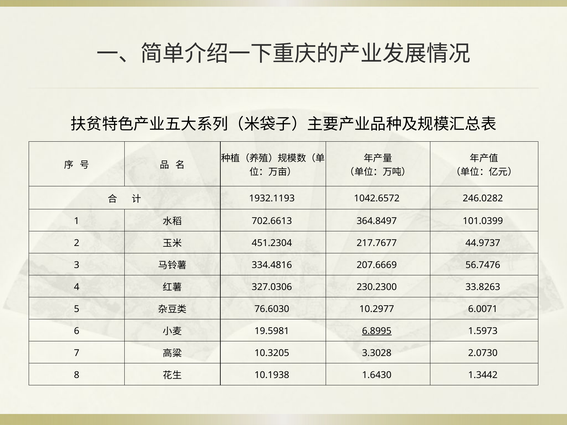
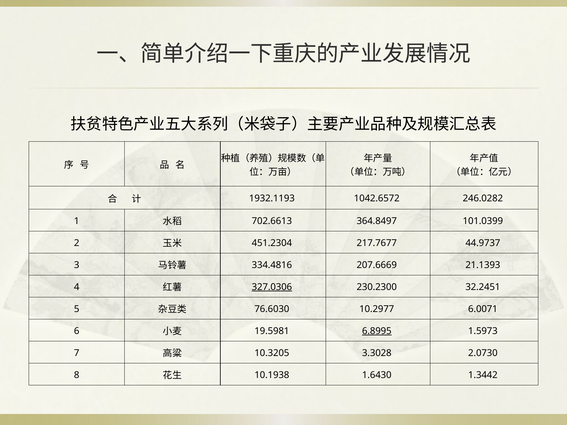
56.7476: 56.7476 -> 21.1393 (483, 265)
327.0306 underline: none -> present (272, 287)
33.8263: 33.8263 -> 32.2451 (483, 287)
